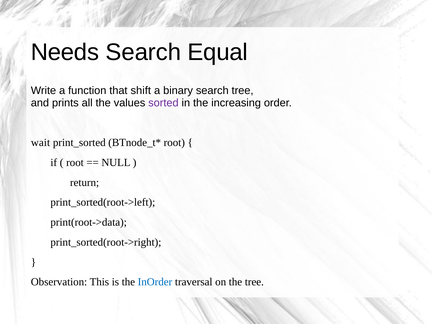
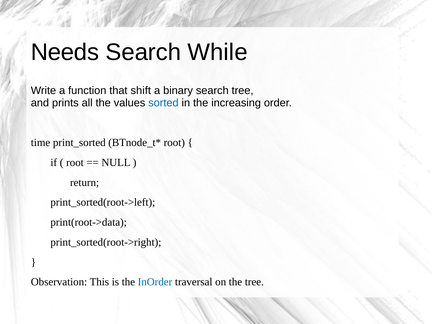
Equal: Equal -> While (218, 52)
sorted colour: purple -> blue (163, 103)
wait: wait -> time (41, 143)
